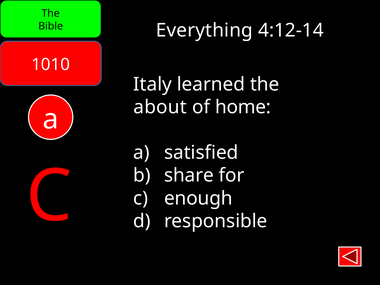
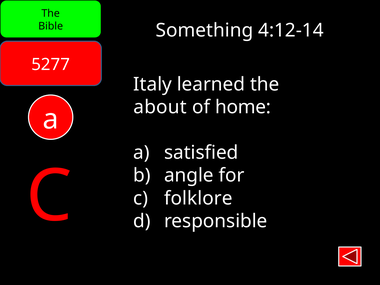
Everything: Everything -> Something (204, 30)
1010: 1010 -> 5277 (51, 65)
share: share -> angle (189, 175)
enough: enough -> folklore (198, 198)
